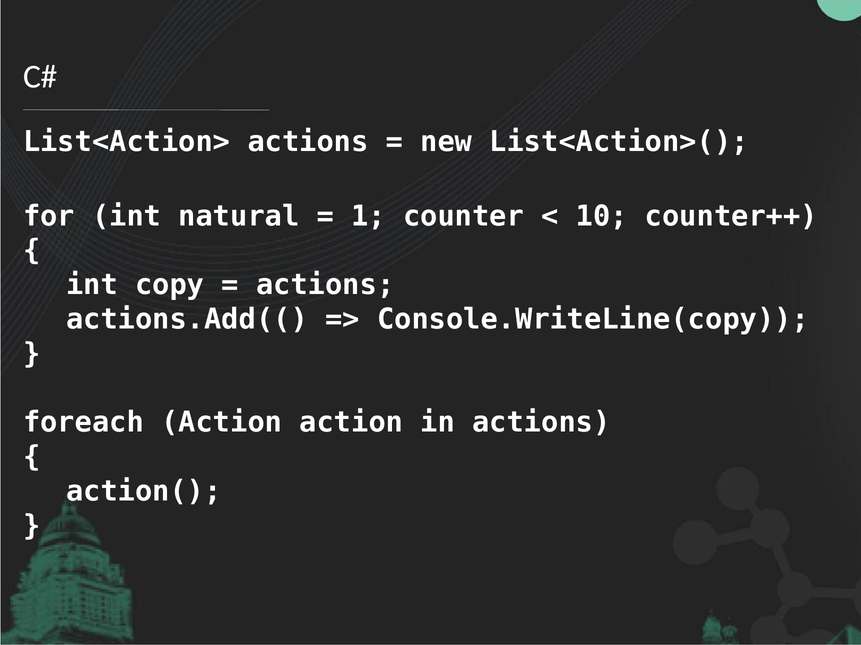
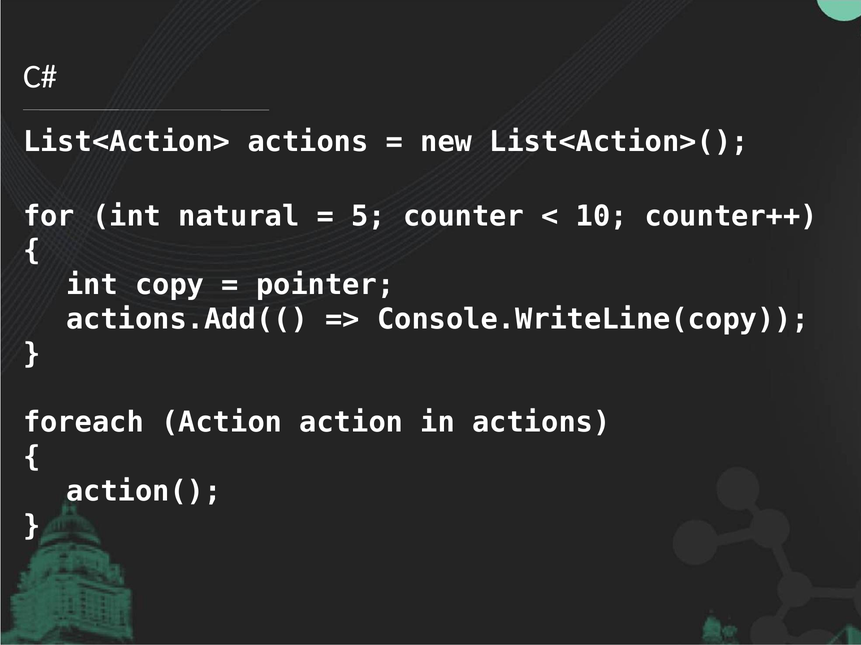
1: 1 -> 5 (368, 216)
actions: actions -> pointer (325, 285)
